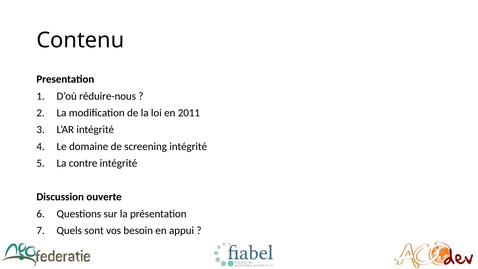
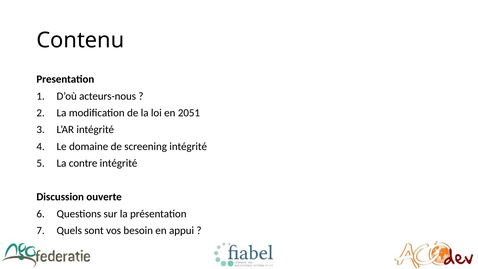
réduire-nous: réduire-nous -> acteurs-nous (108, 96)
2011: 2011 -> 2051 (189, 113)
